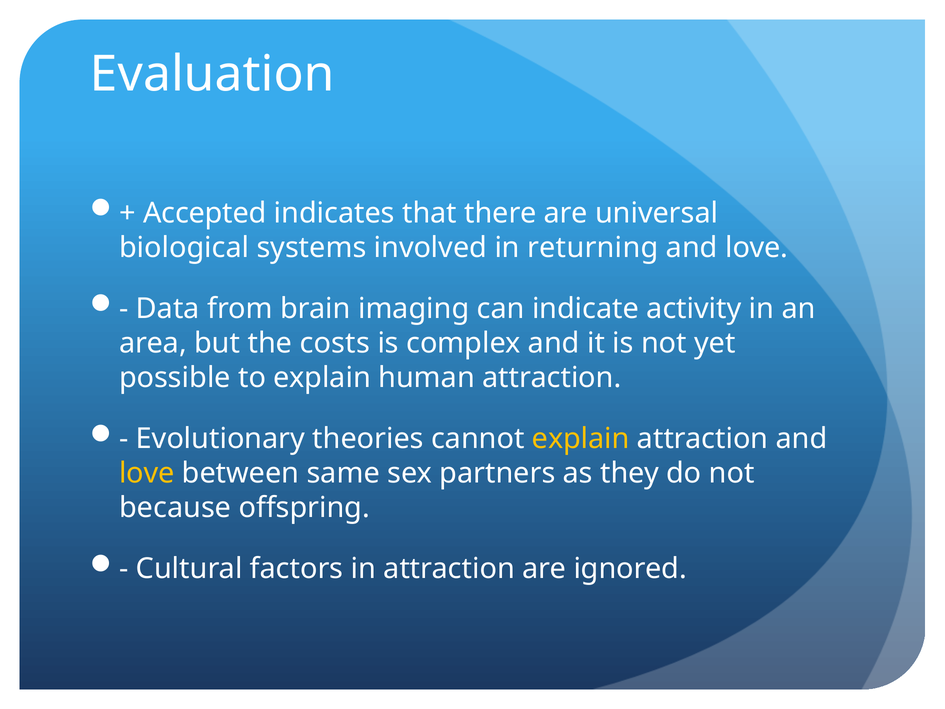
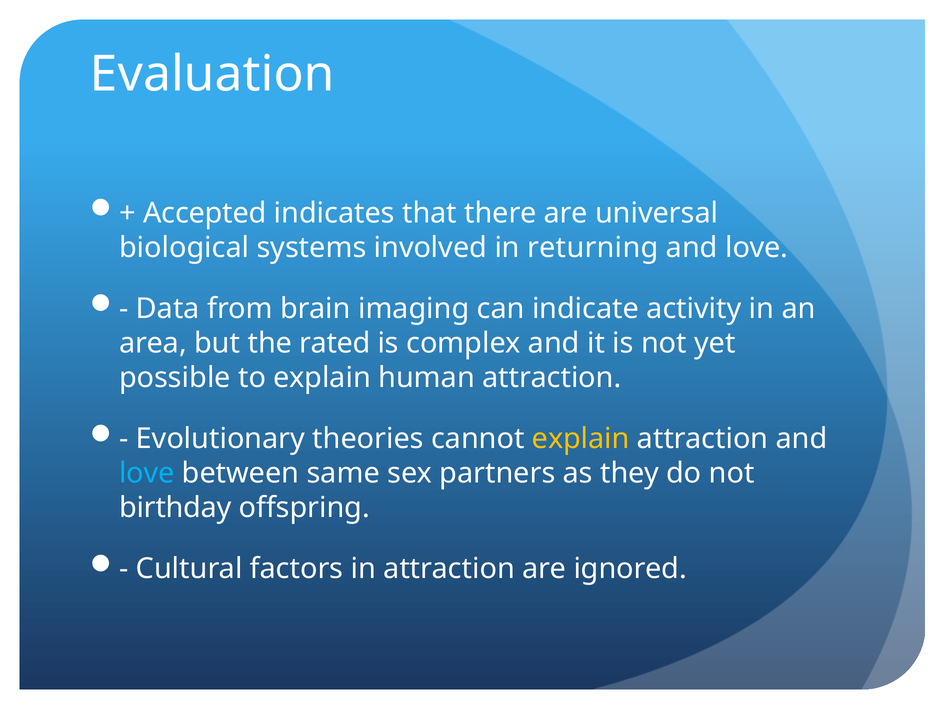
costs: costs -> rated (335, 343)
love colour: yellow -> light blue (147, 473)
because: because -> birthday (175, 508)
